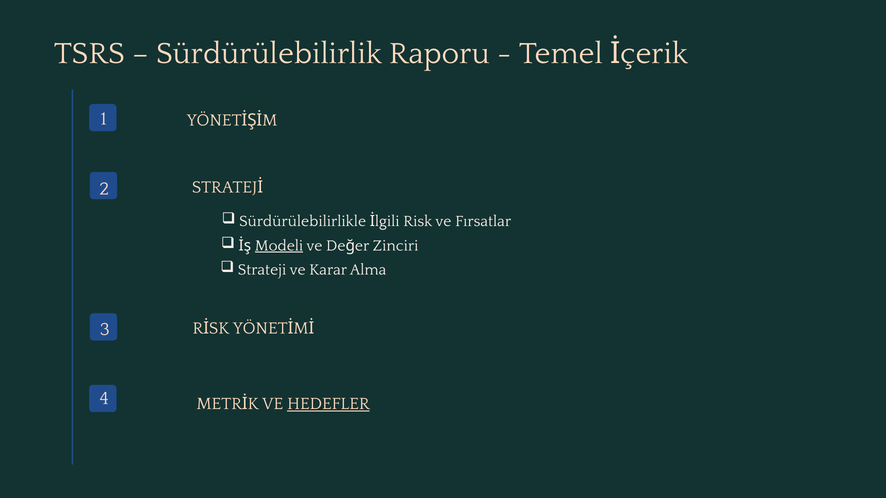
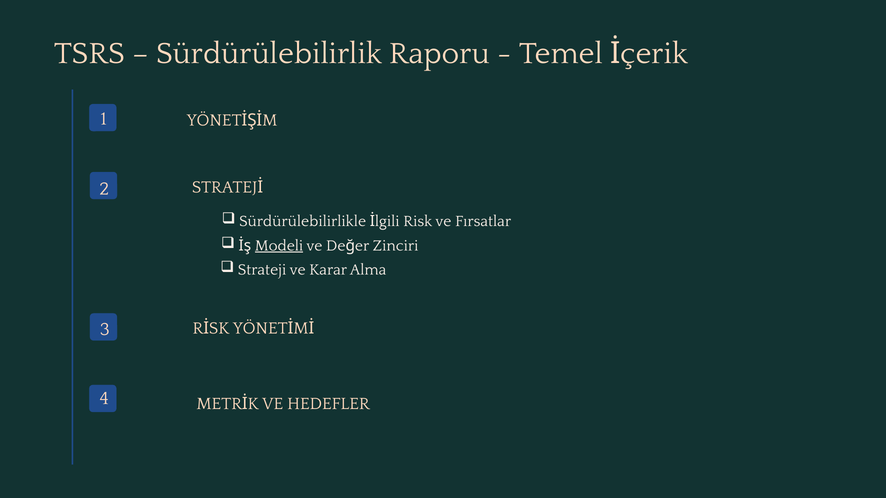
HEDEFLER underline: present -> none (328, 404)
